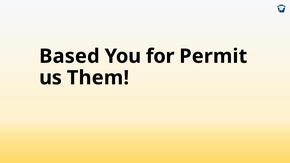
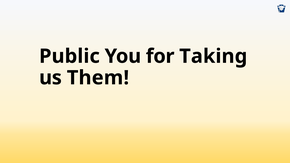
Based: Based -> Public (69, 56)
Permit: Permit -> Taking (213, 56)
